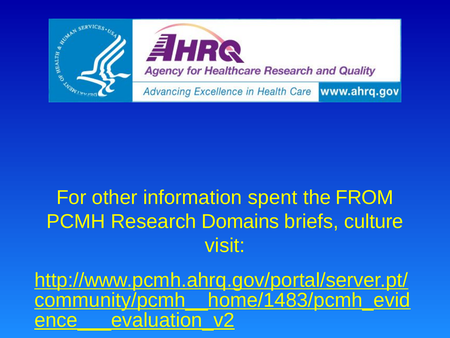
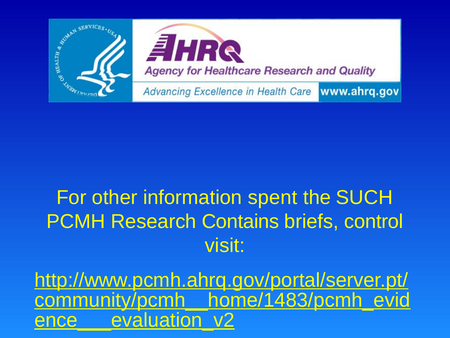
FROM: FROM -> SUCH (364, 197)
Domains: Domains -> Contains (240, 221)
culture: culture -> control (374, 221)
